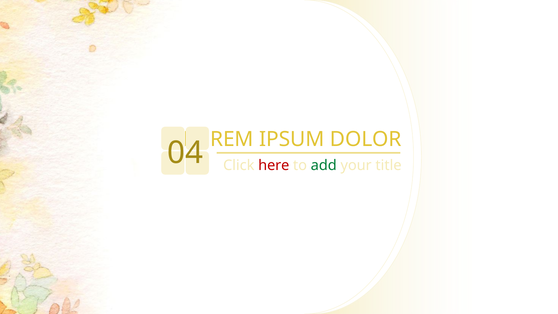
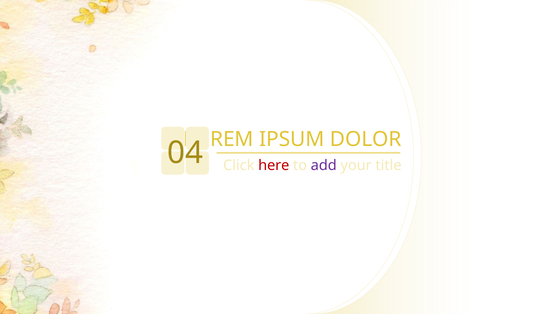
add colour: green -> purple (324, 165)
